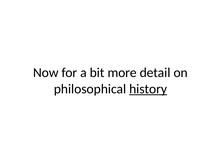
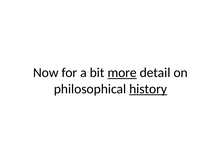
more underline: none -> present (122, 73)
